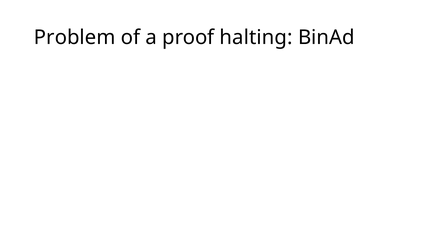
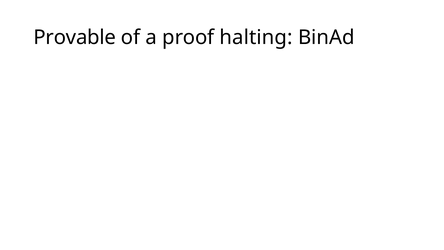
Problem: Problem -> Provable (75, 37)
